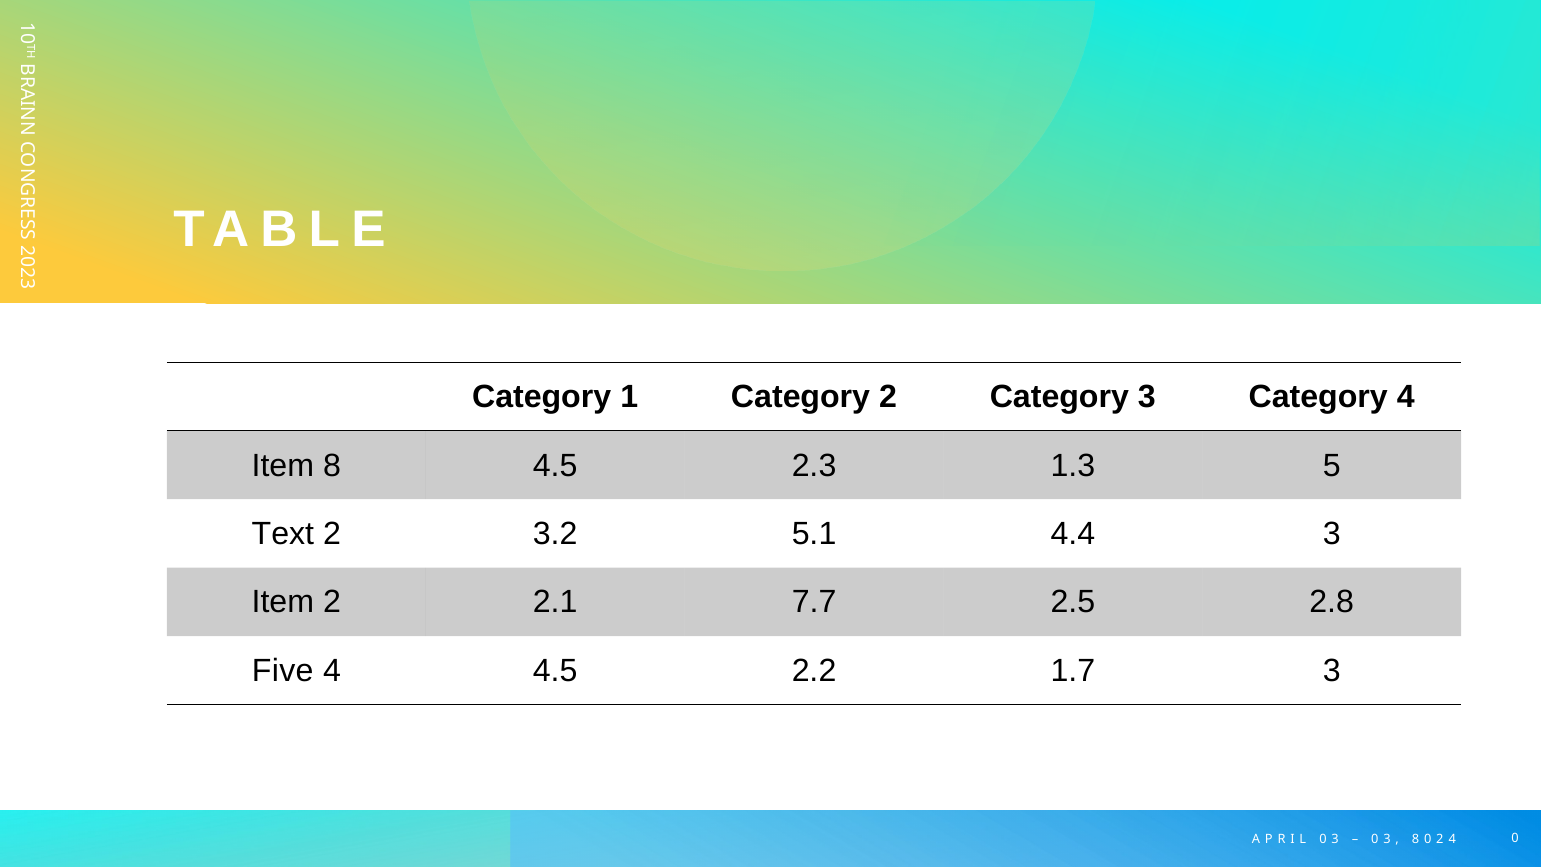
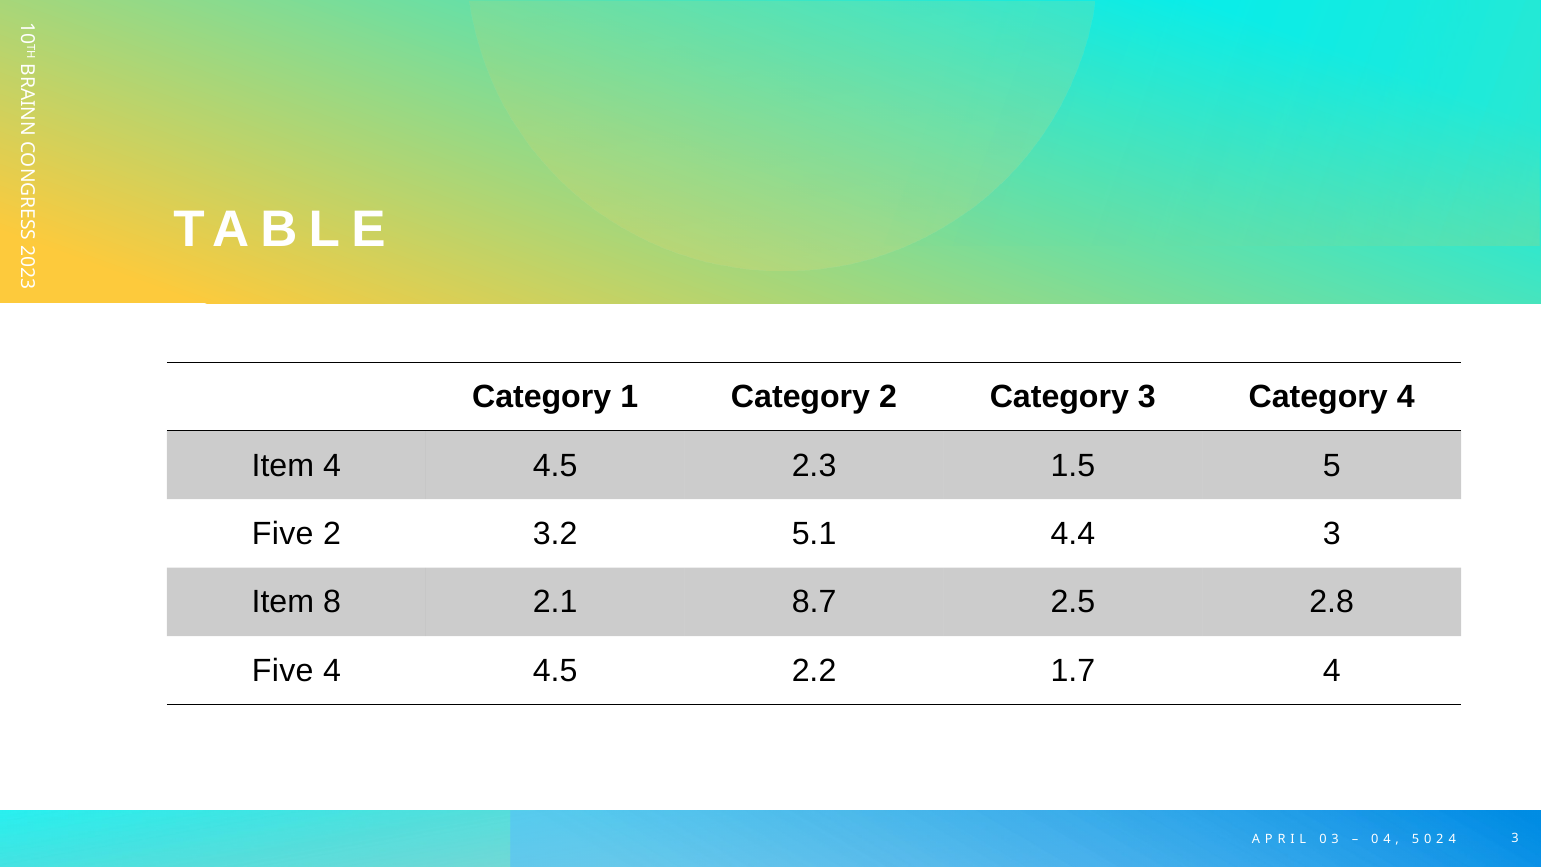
Item 8: 8 -> 4 (332, 465)
1.3: 1.3 -> 1.5 (1073, 465)
Text: Text -> Five (283, 534)
Item 2: 2 -> 8 (332, 602)
7.7: 7.7 -> 8.7 (814, 602)
1.7 3: 3 -> 4 (1332, 671)
3: 3 -> 4 (1387, 839)
8: 8 -> 5 (1416, 839)
4 0: 0 -> 3 (1515, 838)
